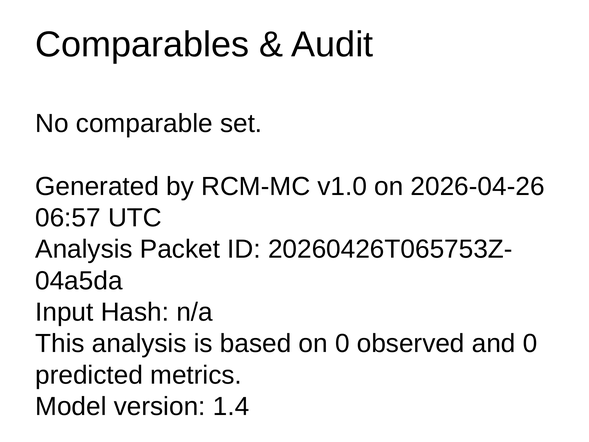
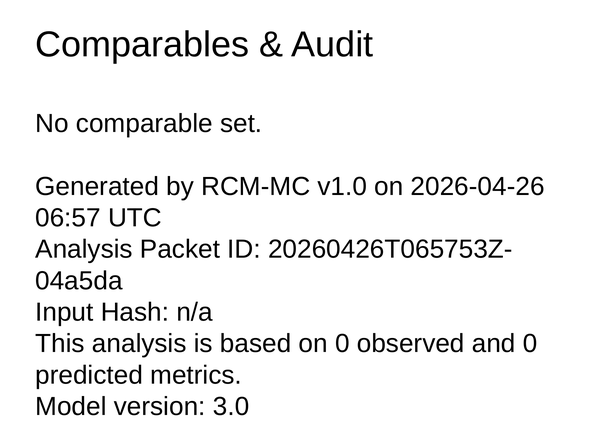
1.4: 1.4 -> 3.0 (231, 406)
